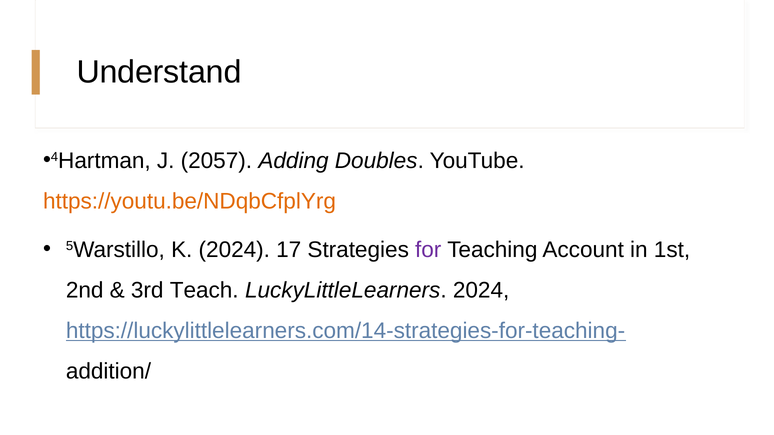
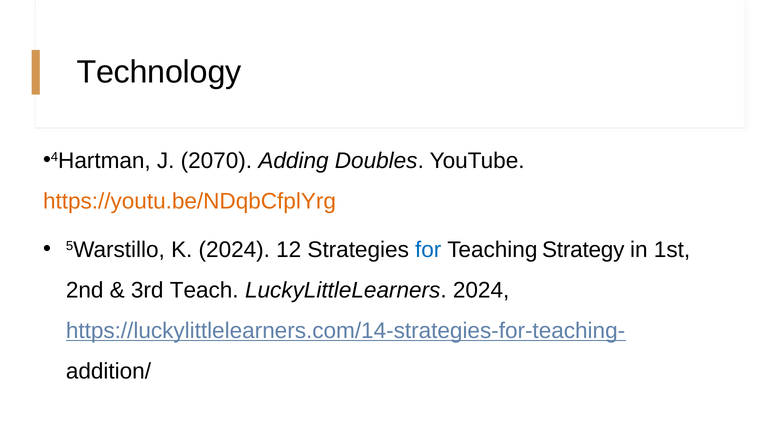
Understand: Understand -> Technology (159, 72)
2057: 2057 -> 2070 (216, 161)
17: 17 -> 12 (289, 250)
for colour: purple -> blue (428, 250)
Account: Account -> Strategy (583, 250)
